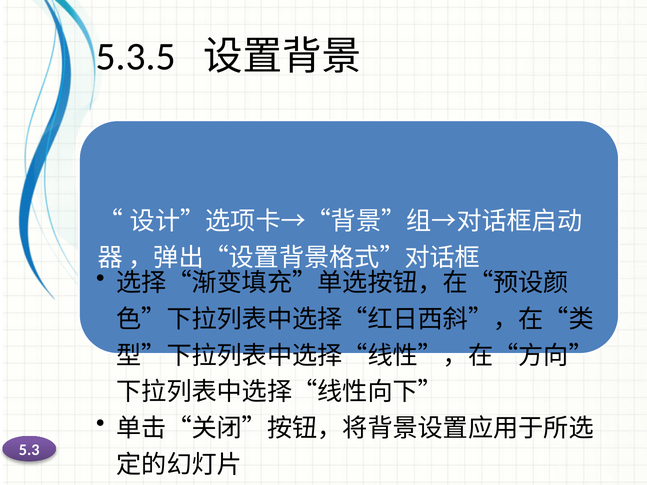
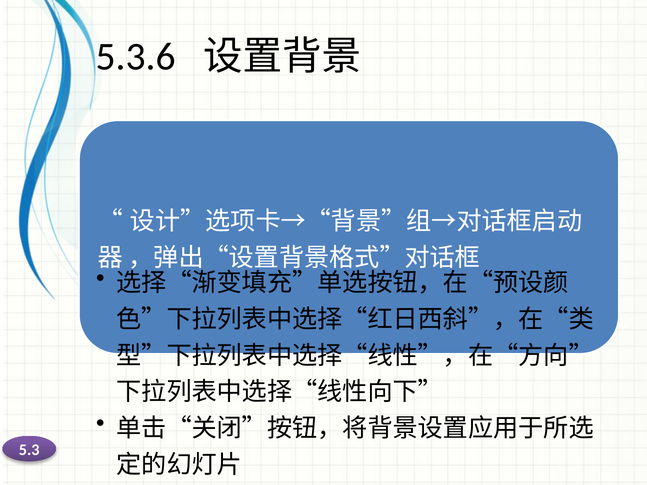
5.3.5: 5.3.5 -> 5.3.6 (136, 57)
